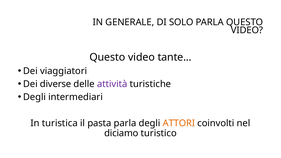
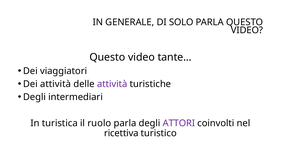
Dei diverse: diverse -> attività (56, 84)
pasta: pasta -> ruolo (99, 123)
ATTORI colour: orange -> purple (179, 123)
diciamo: diciamo -> ricettiva (121, 133)
